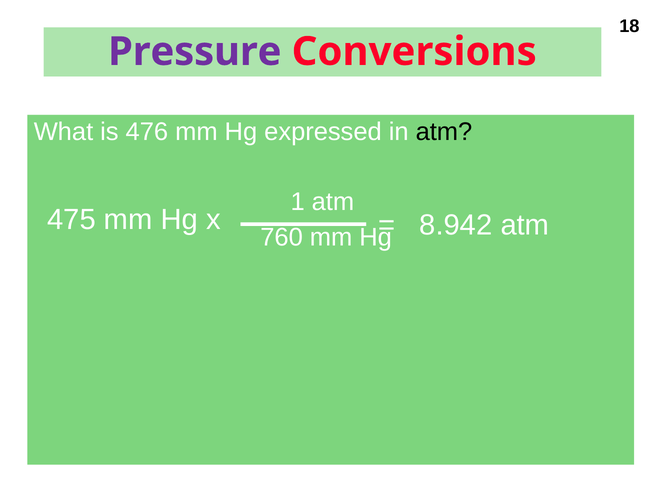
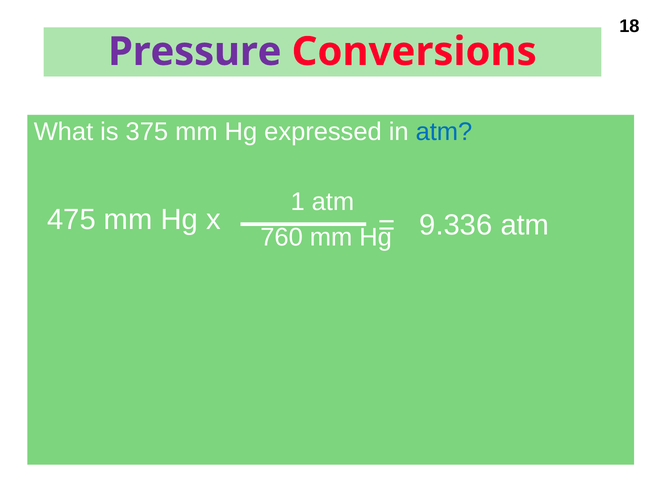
476: 476 -> 375 (147, 132)
atm colour: black -> blue (444, 132)
8.942: 8.942 -> 9.336 (456, 225)
